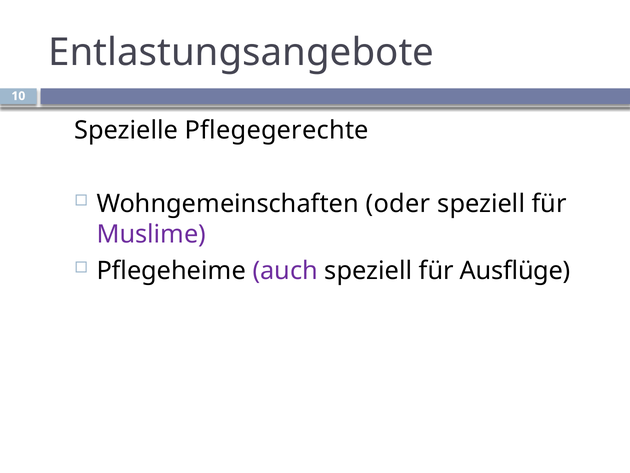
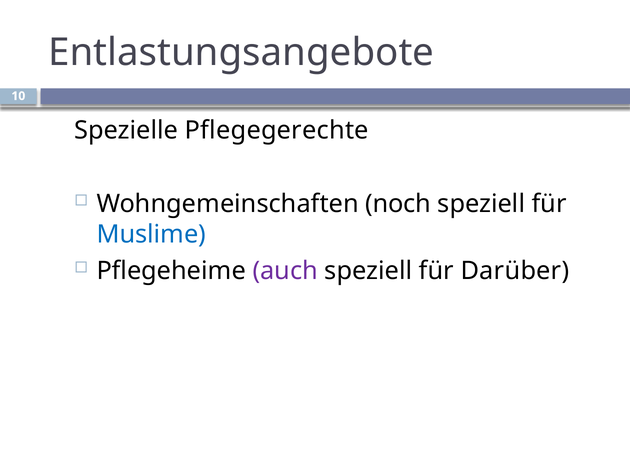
oder: oder -> noch (398, 204)
Muslime colour: purple -> blue (151, 234)
Ausflüge: Ausflüge -> Darüber (515, 271)
